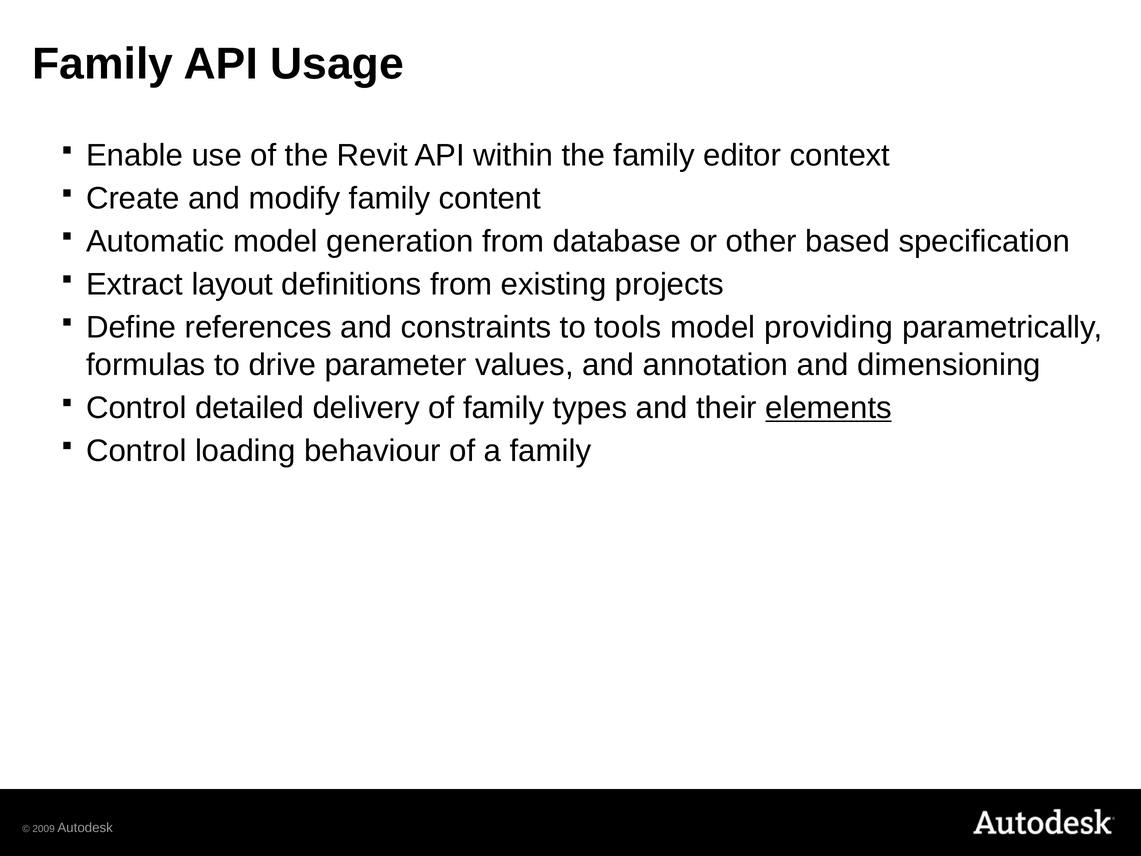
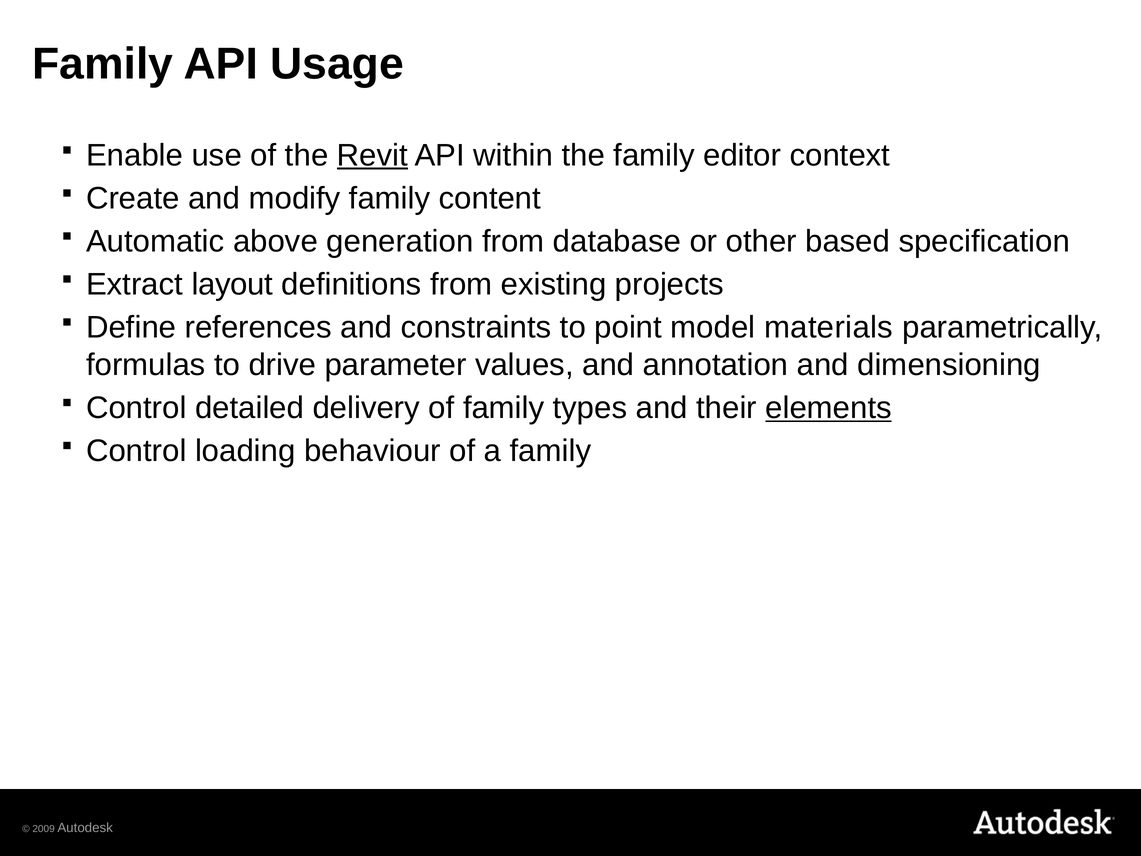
Revit underline: none -> present (372, 155)
Automatic model: model -> above (275, 241)
tools: tools -> point (628, 327)
providing: providing -> materials (829, 327)
